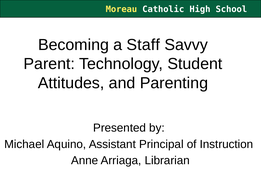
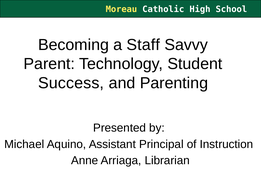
Attitudes: Attitudes -> Success (71, 83)
